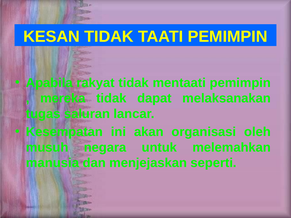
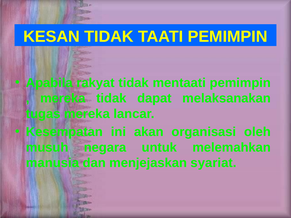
tugas saluran: saluran -> mereka (87, 114)
seperti: seperti -> syariat (214, 163)
